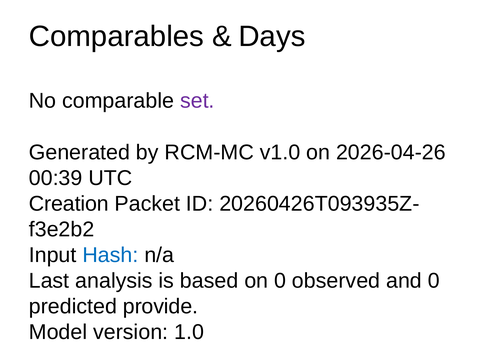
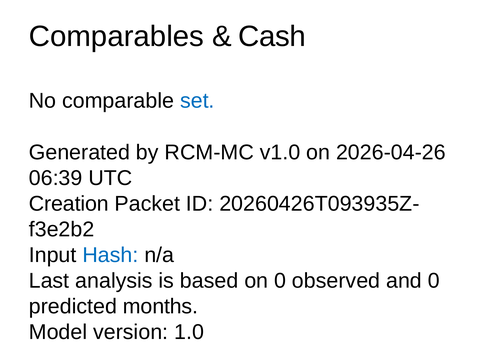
Days: Days -> Cash (272, 37)
set colour: purple -> blue (197, 101)
00:39: 00:39 -> 06:39 (56, 178)
provide: provide -> months (160, 307)
